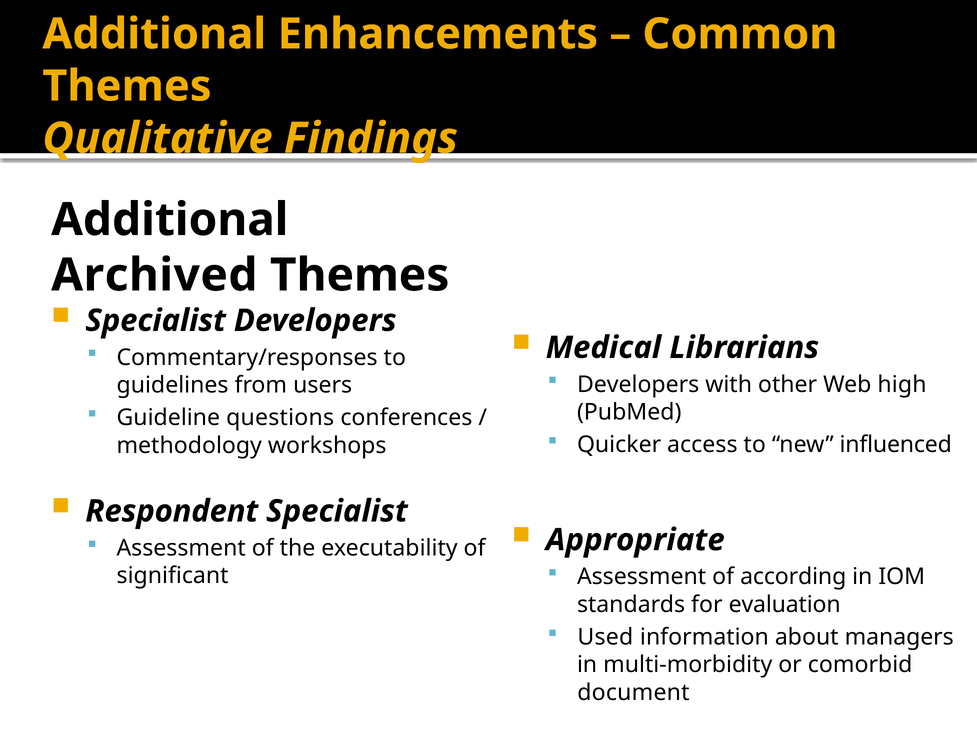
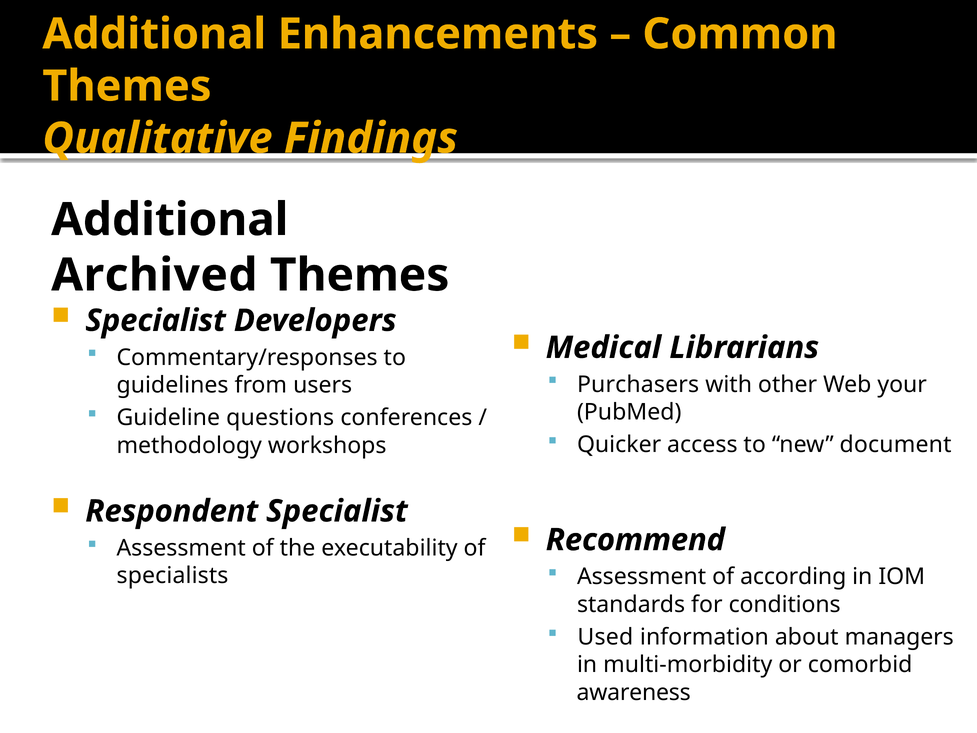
Developers: Developers -> Purchasers (638, 384)
high: high -> your (902, 384)
influenced: influenced -> document (896, 445)
Appropriate: Appropriate -> Recommend (635, 540)
significant: significant -> specialists (173, 576)
evaluation: evaluation -> conditions (785, 604)
document: document -> awareness (634, 692)
